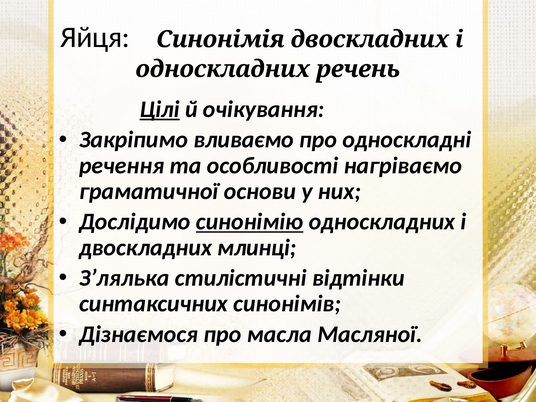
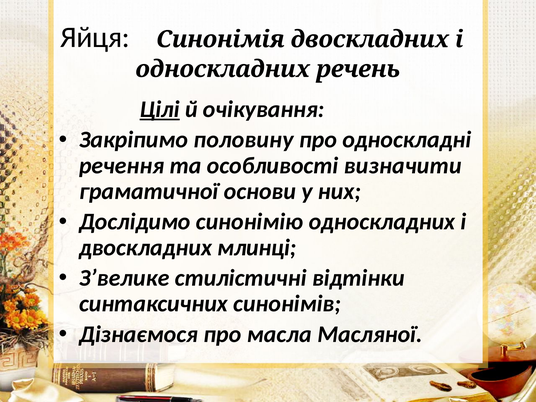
вливаємо: вливаємо -> половину (244, 140)
нагріваємо: нагріваємо -> визначити (403, 165)
синонімію underline: present -> none (250, 222)
З’лялька: З’лялька -> З’велике (124, 278)
